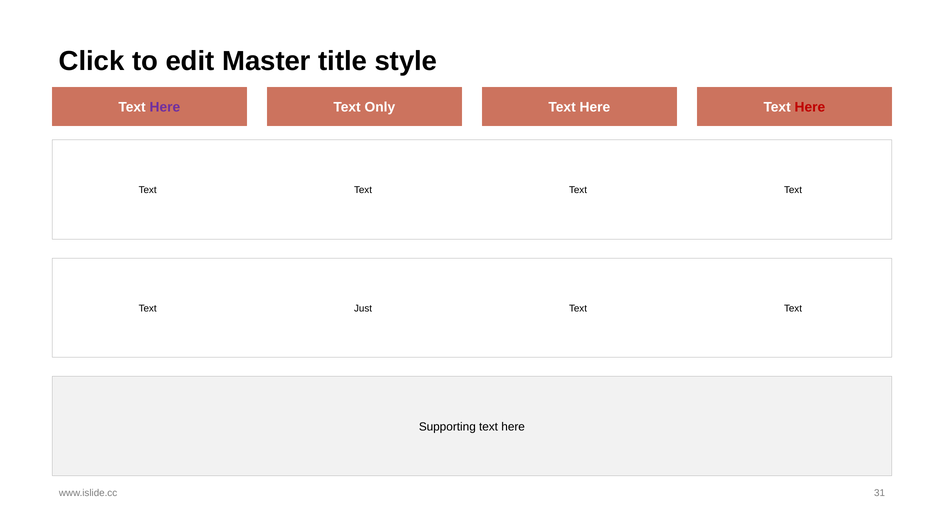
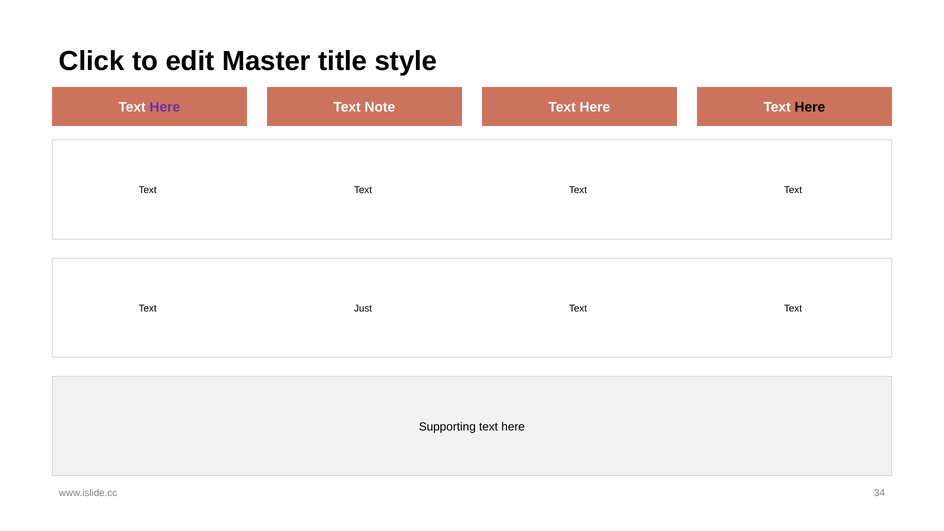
Only: Only -> Note (380, 107)
Here colour: red -> black (810, 107)
31: 31 -> 34 (880, 493)
